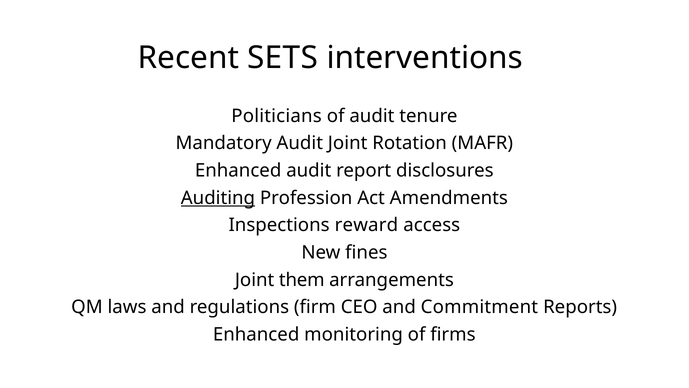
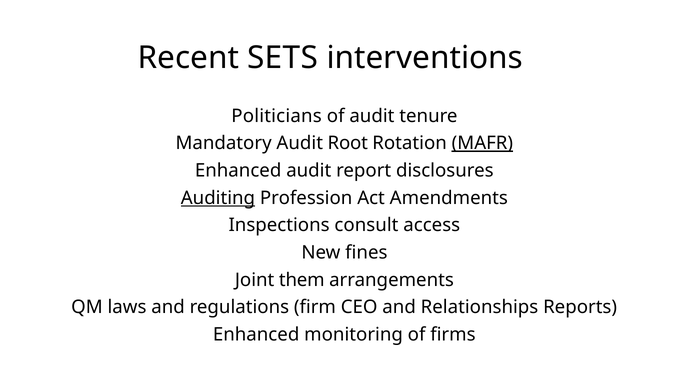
Audit Joint: Joint -> Root (348, 143)
MAFR underline: none -> present (482, 143)
reward: reward -> consult (366, 225)
Commitment: Commitment -> Relationships (479, 307)
